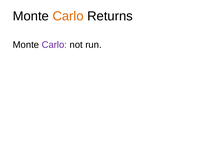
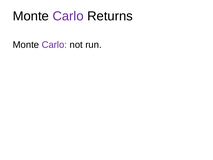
Carlo colour: orange -> purple (68, 16)
